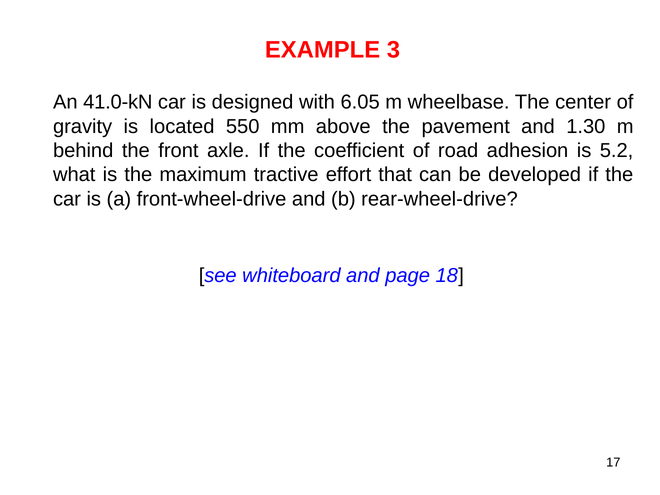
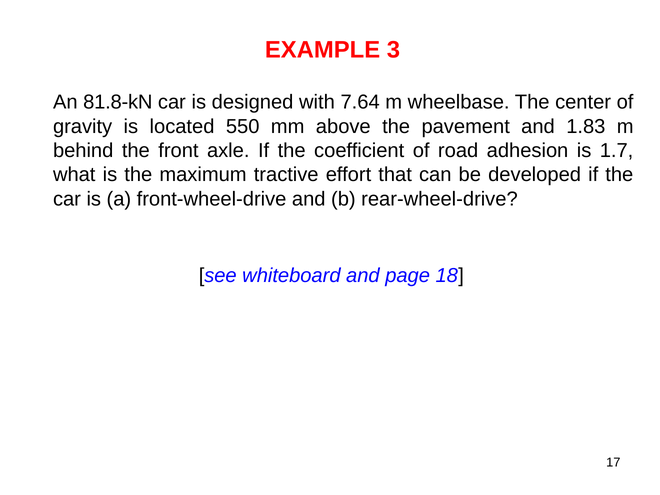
41.0-kN: 41.0-kN -> 81.8-kN (118, 102)
6.05: 6.05 -> 7.64 (360, 102)
1.30: 1.30 -> 1.83 (586, 126)
5.2: 5.2 -> 1.7 (617, 151)
